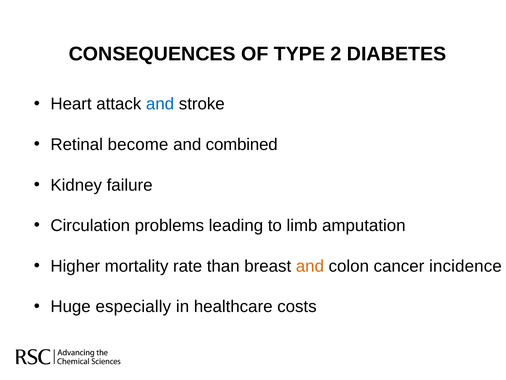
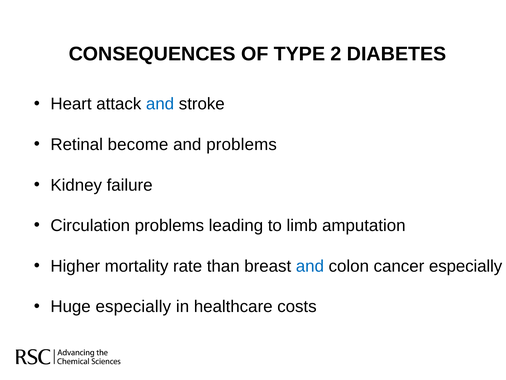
and combined: combined -> problems (242, 144)
and colour: orange -> blue (310, 266)
cancer incidence: incidence -> especially (466, 266)
